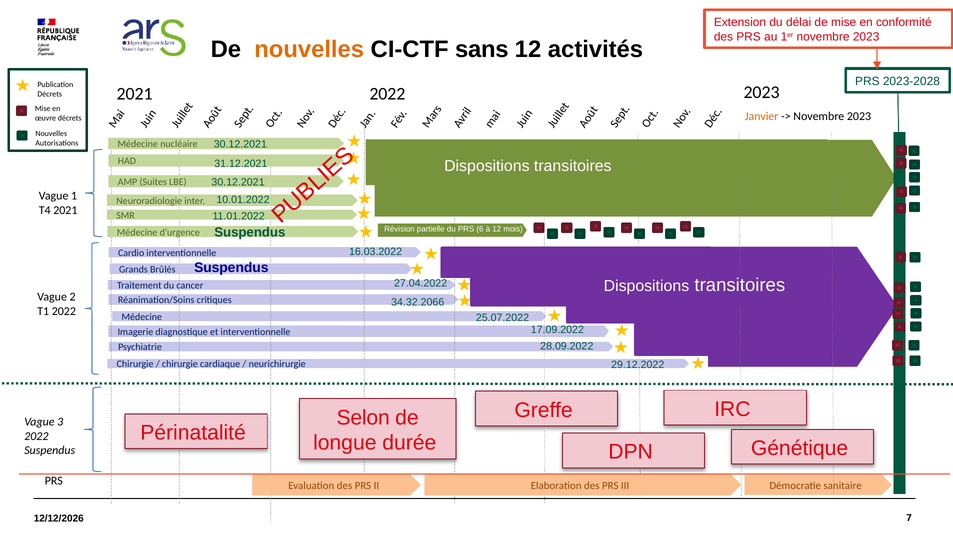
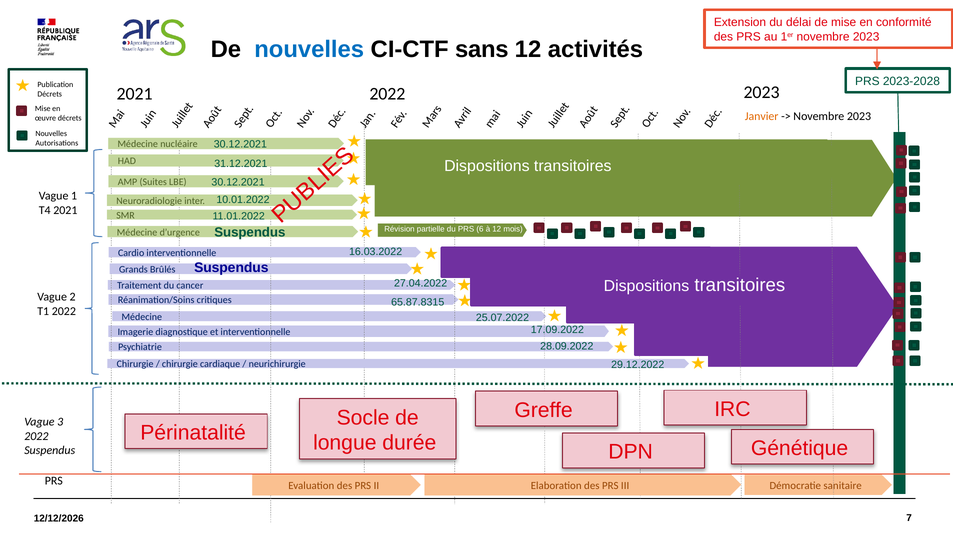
nouvelles colour: orange -> blue (309, 50)
34.32.2066: 34.32.2066 -> 65.87.8315 (418, 302)
Selon: Selon -> Socle (363, 418)
